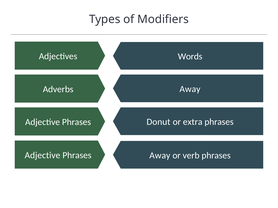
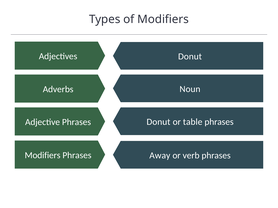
Adjectives Words: Words -> Donut (190, 57)
Adverbs Away: Away -> Noun (190, 89)
extra: extra -> table (193, 122)
Adjective: Adjective -> Modifiers (43, 156)
